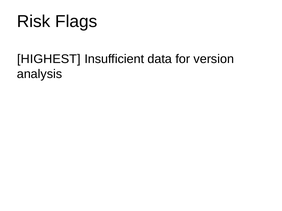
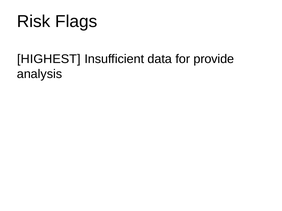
version: version -> provide (214, 59)
